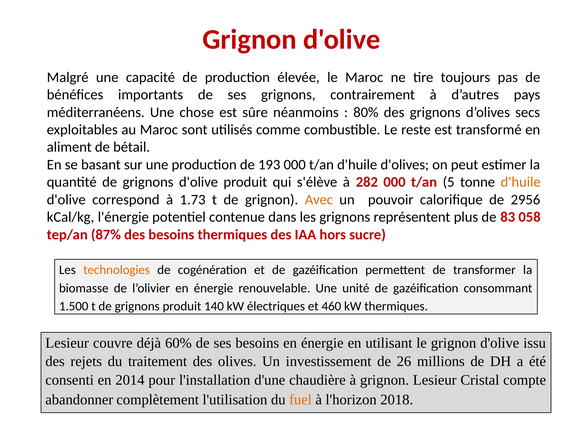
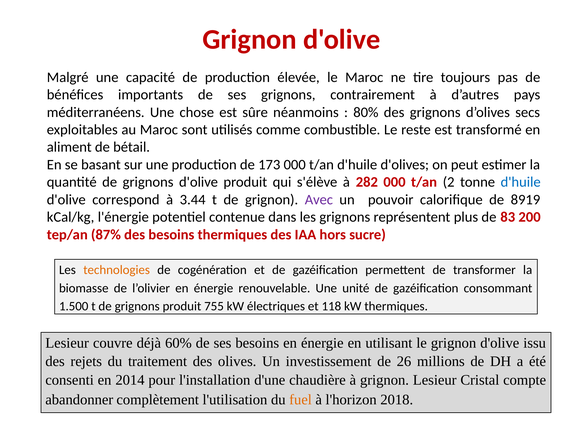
193: 193 -> 173 (269, 165)
5: 5 -> 2 (449, 182)
d'huile colour: orange -> blue (521, 182)
1.73: 1.73 -> 3.44 (193, 200)
Avec colour: orange -> purple (319, 200)
2956: 2956 -> 8919 (525, 200)
058: 058 -> 200 (530, 217)
140: 140 -> 755 (214, 306)
460: 460 -> 118 (331, 306)
